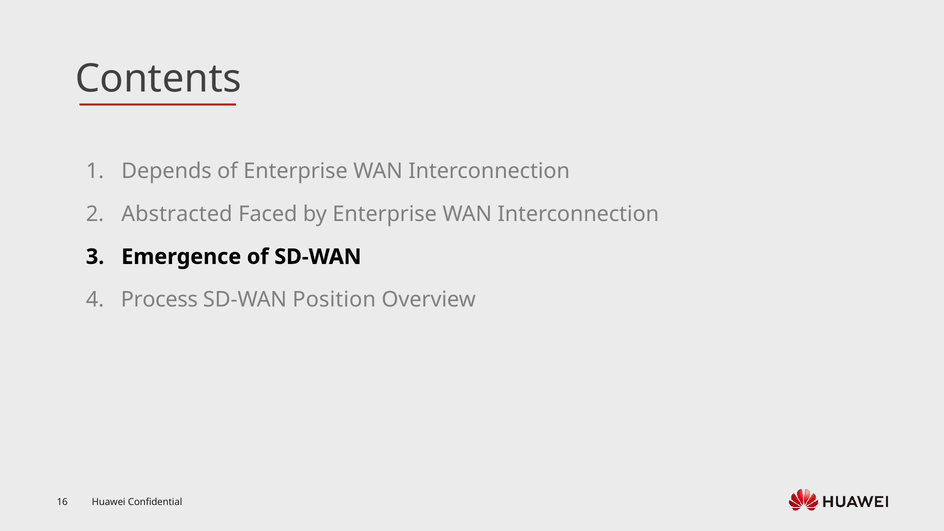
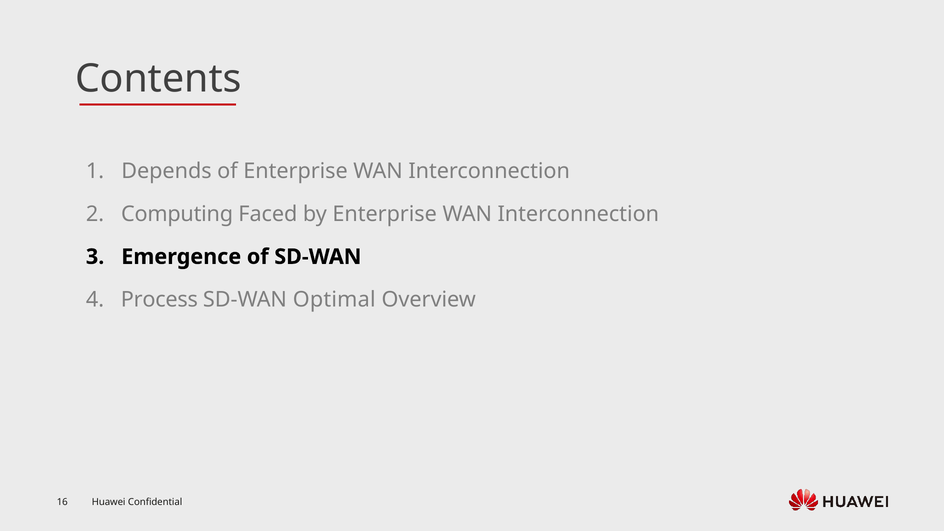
Abstracted: Abstracted -> Computing (177, 214)
Position: Position -> Optimal (334, 300)
